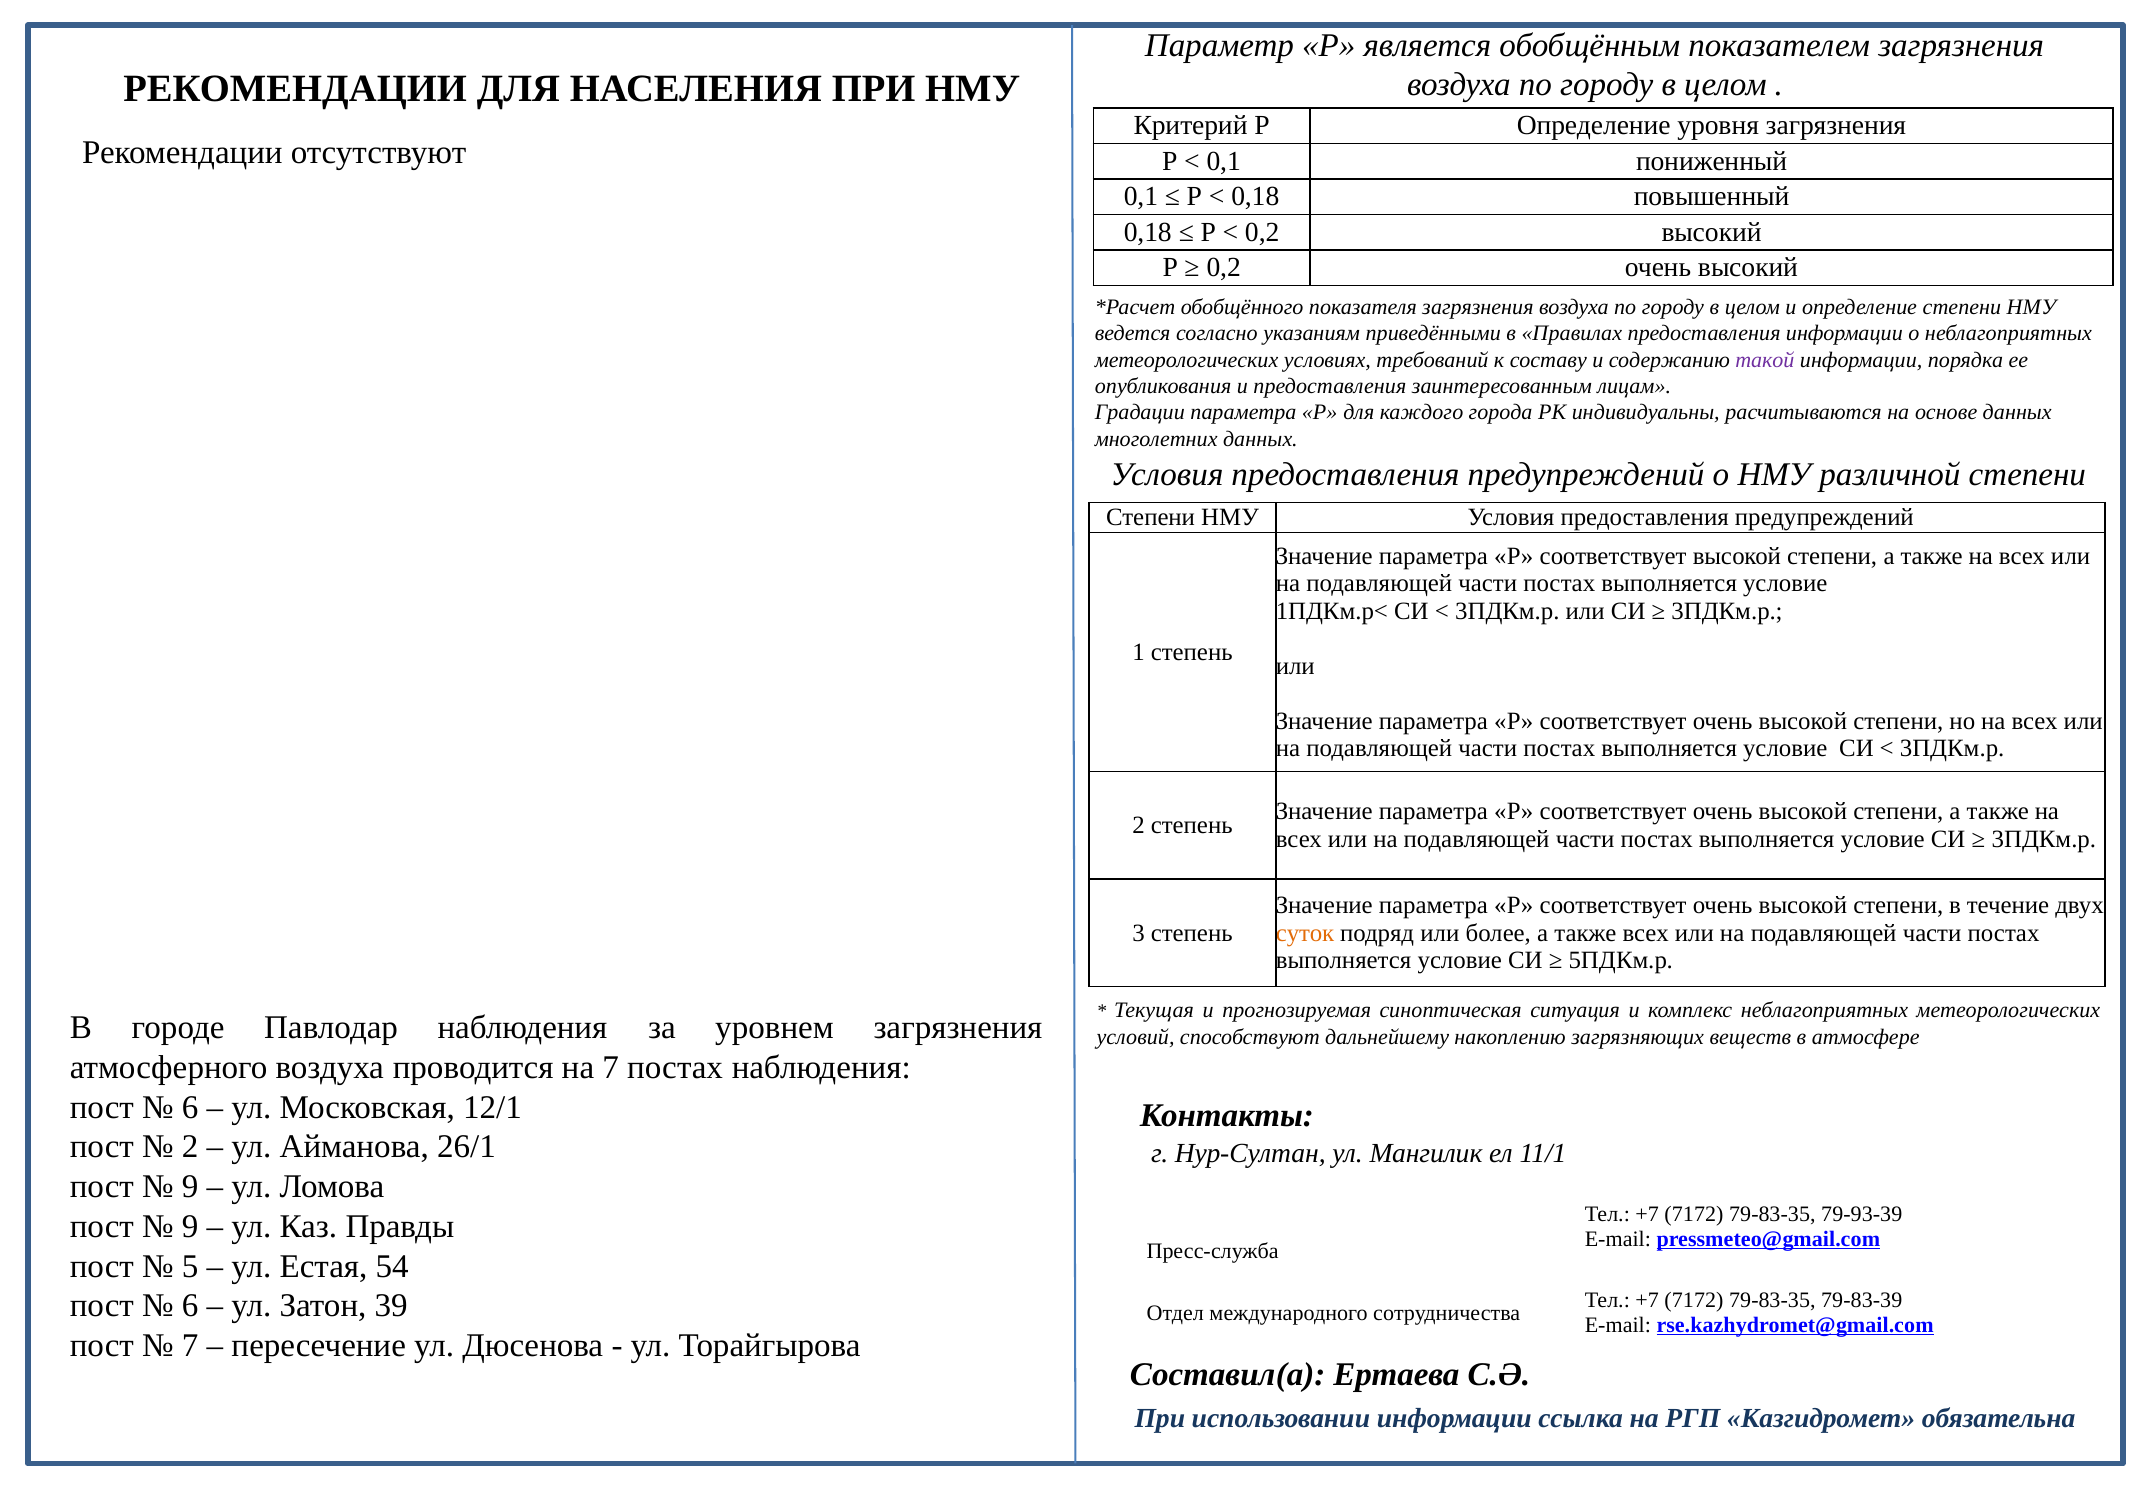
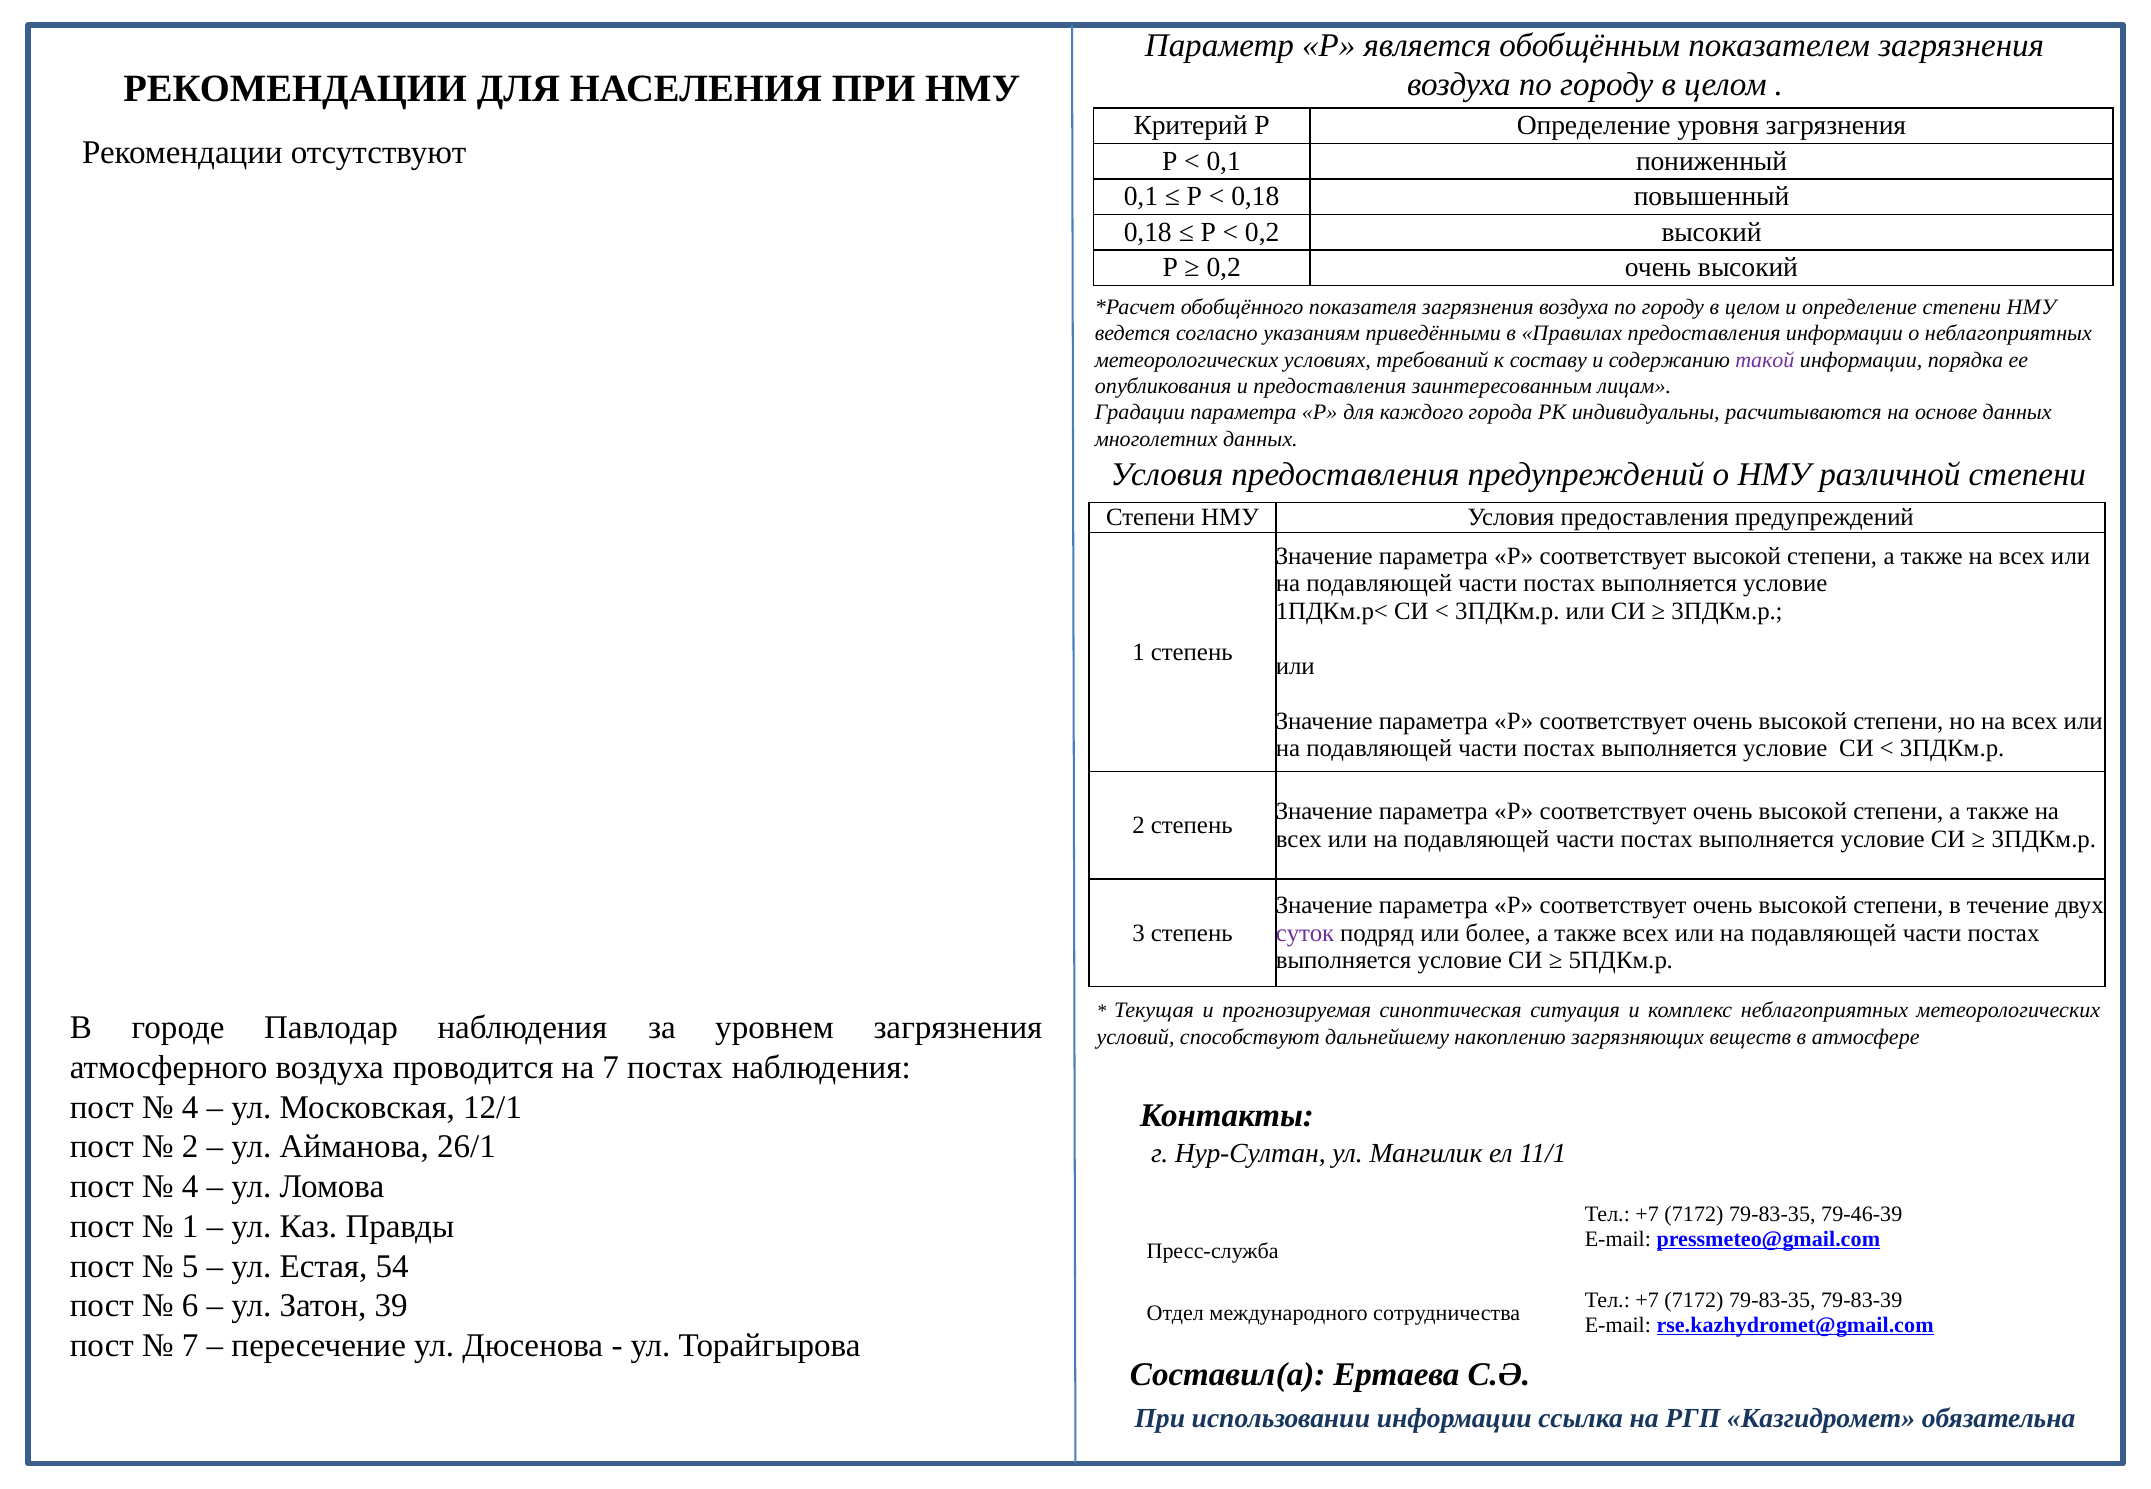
суток colour: orange -> purple (1305, 933)
6: 6 -> 4 (190, 1107)
9: 9 -> 4 (190, 1187)
79-93-39: 79-93-39 -> 79-46-39 (1862, 1215)
9: 9 -> 1 (190, 1227)
